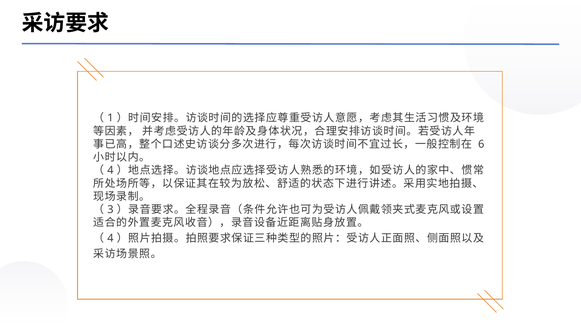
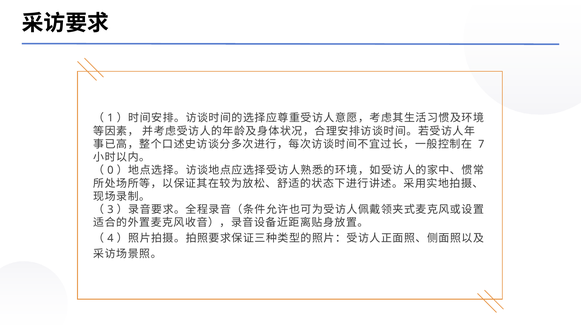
6: 6 -> 7 (481, 144)
4: 4 -> 0 (110, 170)
